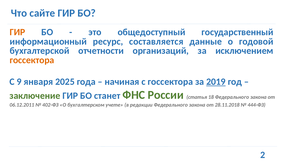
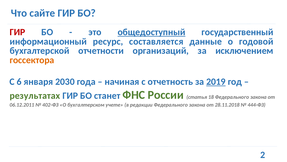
ГИР colour: orange -> red (17, 32)
общедоступный underline: none -> present (152, 32)
9: 9 -> 6 (19, 81)
2025: 2025 -> 2030 (65, 81)
с госсектора: госсектора -> отчетность (170, 81)
заключение: заключение -> результатах (35, 95)
